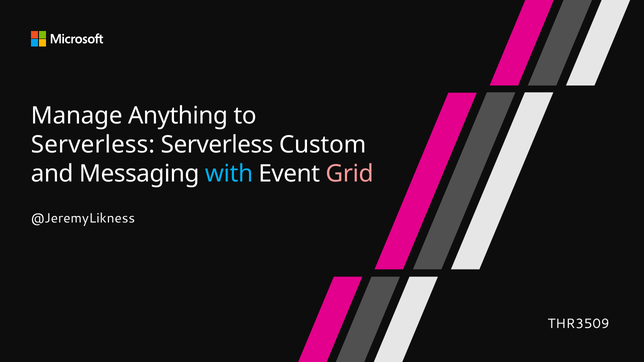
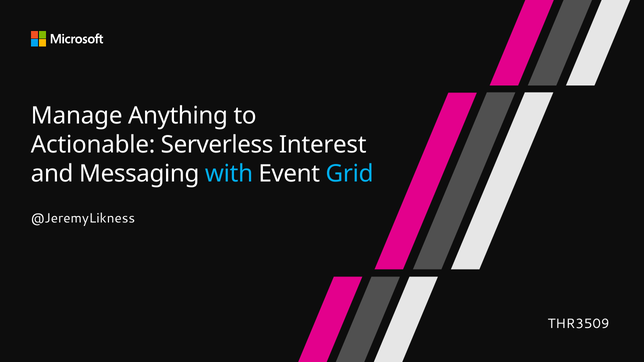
Serverless: Serverless -> Actionable (93, 145)
Custom: Custom -> Interest (323, 145)
Grid colour: pink -> light blue (350, 174)
